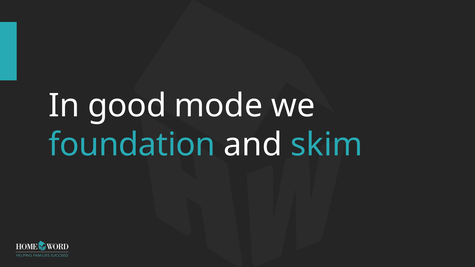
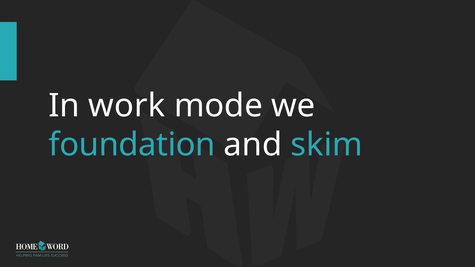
good: good -> work (127, 106)
